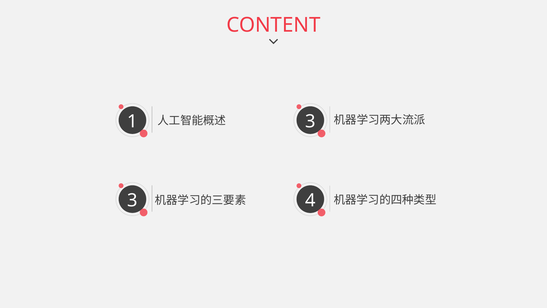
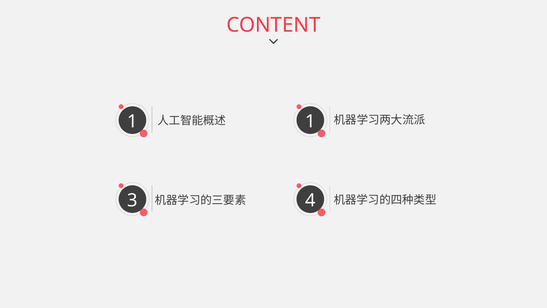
3: 3 -> 1 (310, 121)
